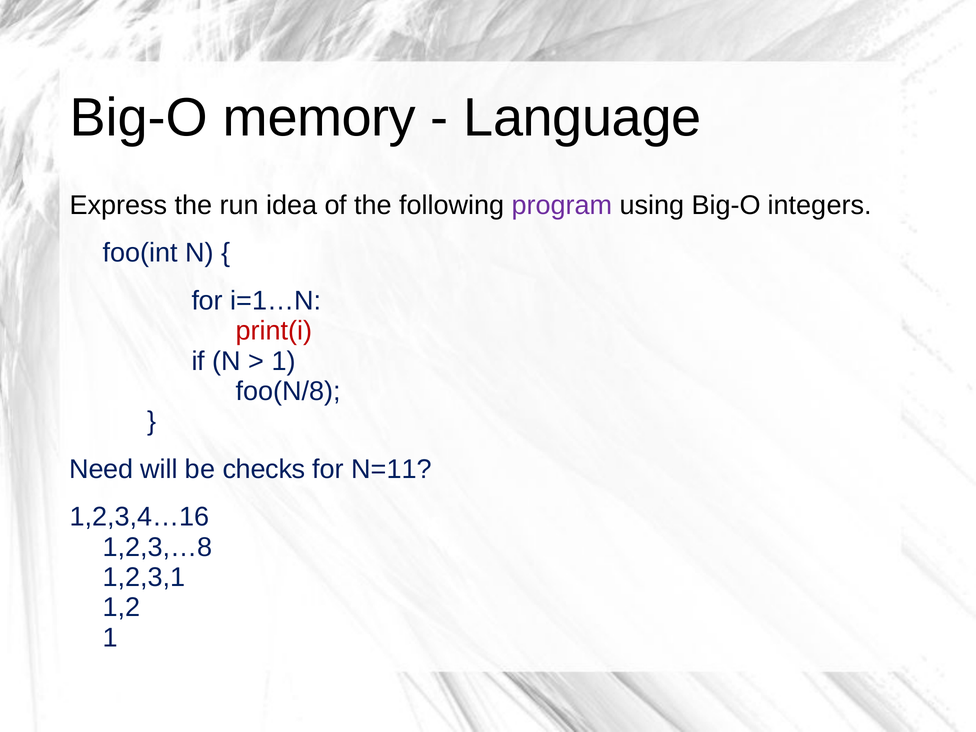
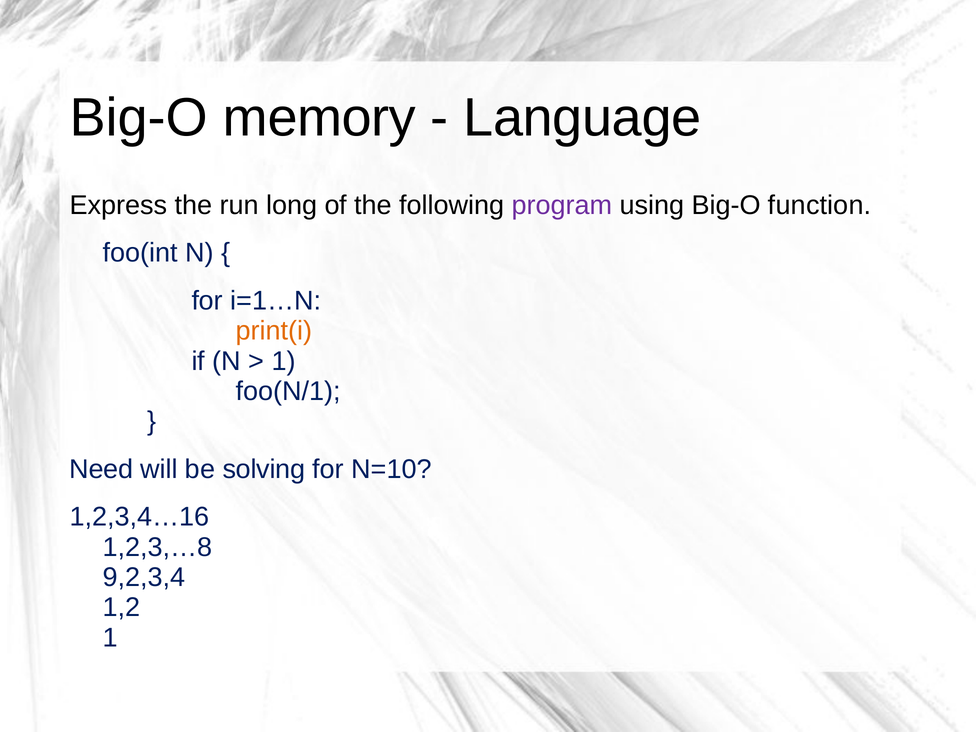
idea: idea -> long (292, 205)
integers: integers -> function (820, 205)
print(i colour: red -> orange (274, 331)
foo(N/8: foo(N/8 -> foo(N/1 (288, 391)
checks: checks -> solving (264, 469)
N=11: N=11 -> N=10 (392, 469)
1,2,3,1: 1,2,3,1 -> 9,2,3,4 (144, 577)
